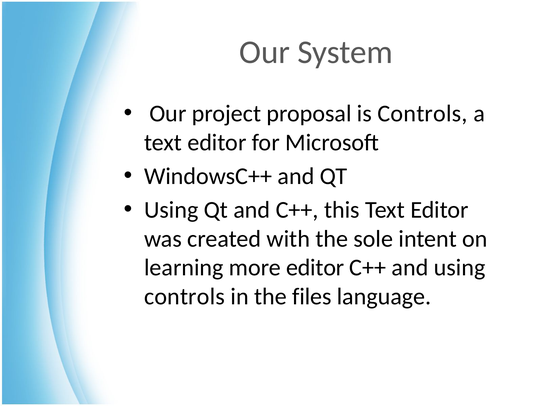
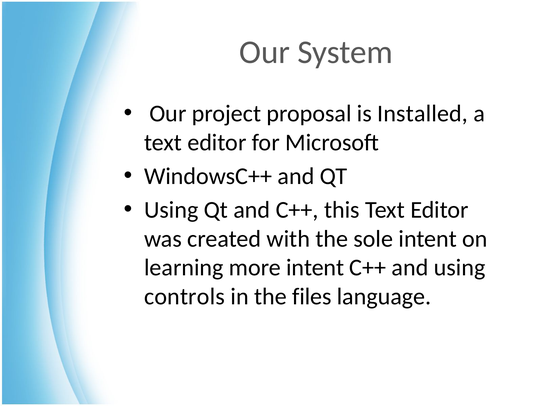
is Controls: Controls -> Installed (423, 114)
more editor: editor -> intent (315, 268)
